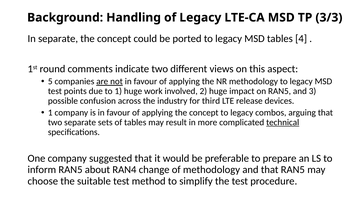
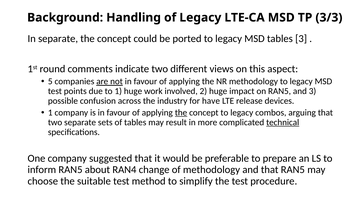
tables 4: 4 -> 3 (301, 38)
third: third -> have (211, 101)
the underline: none -> present (181, 112)
